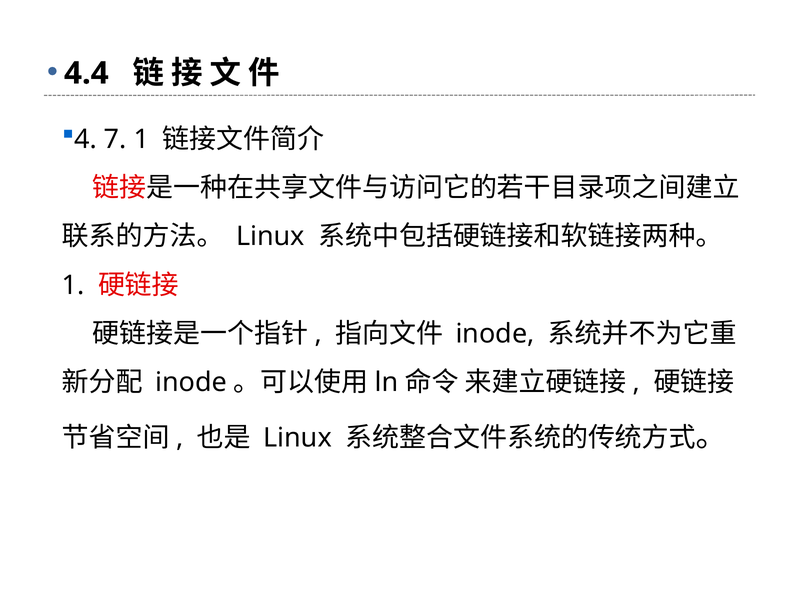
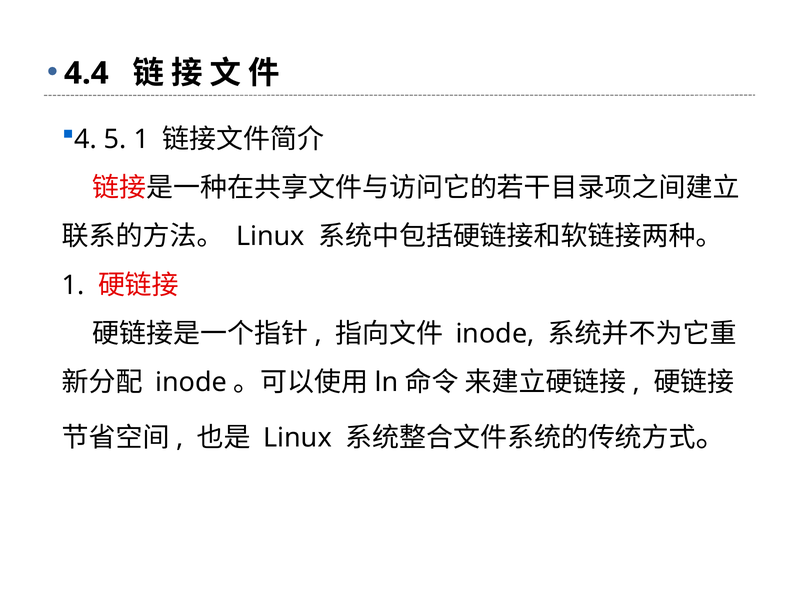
7: 7 -> 5 (115, 139)
